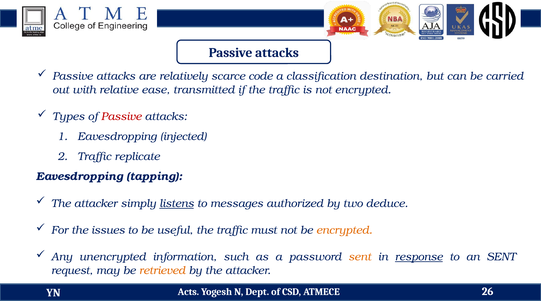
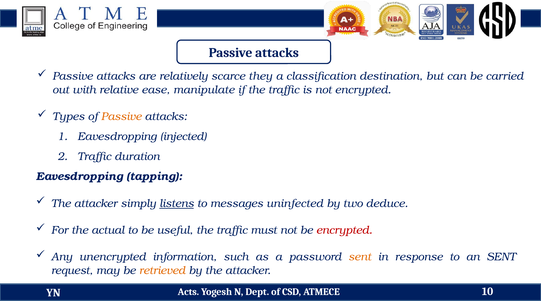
code: code -> they (260, 76)
transmitted: transmitted -> manipulate (204, 90)
Passive colour: red -> orange (121, 116)
replicate: replicate -> duration (137, 156)
authorized: authorized -> uninfected (295, 203)
issues: issues -> actual (108, 230)
encrypted colour: orange -> red (344, 230)
response underline: present -> none (419, 257)
26: 26 -> 10 (488, 291)
